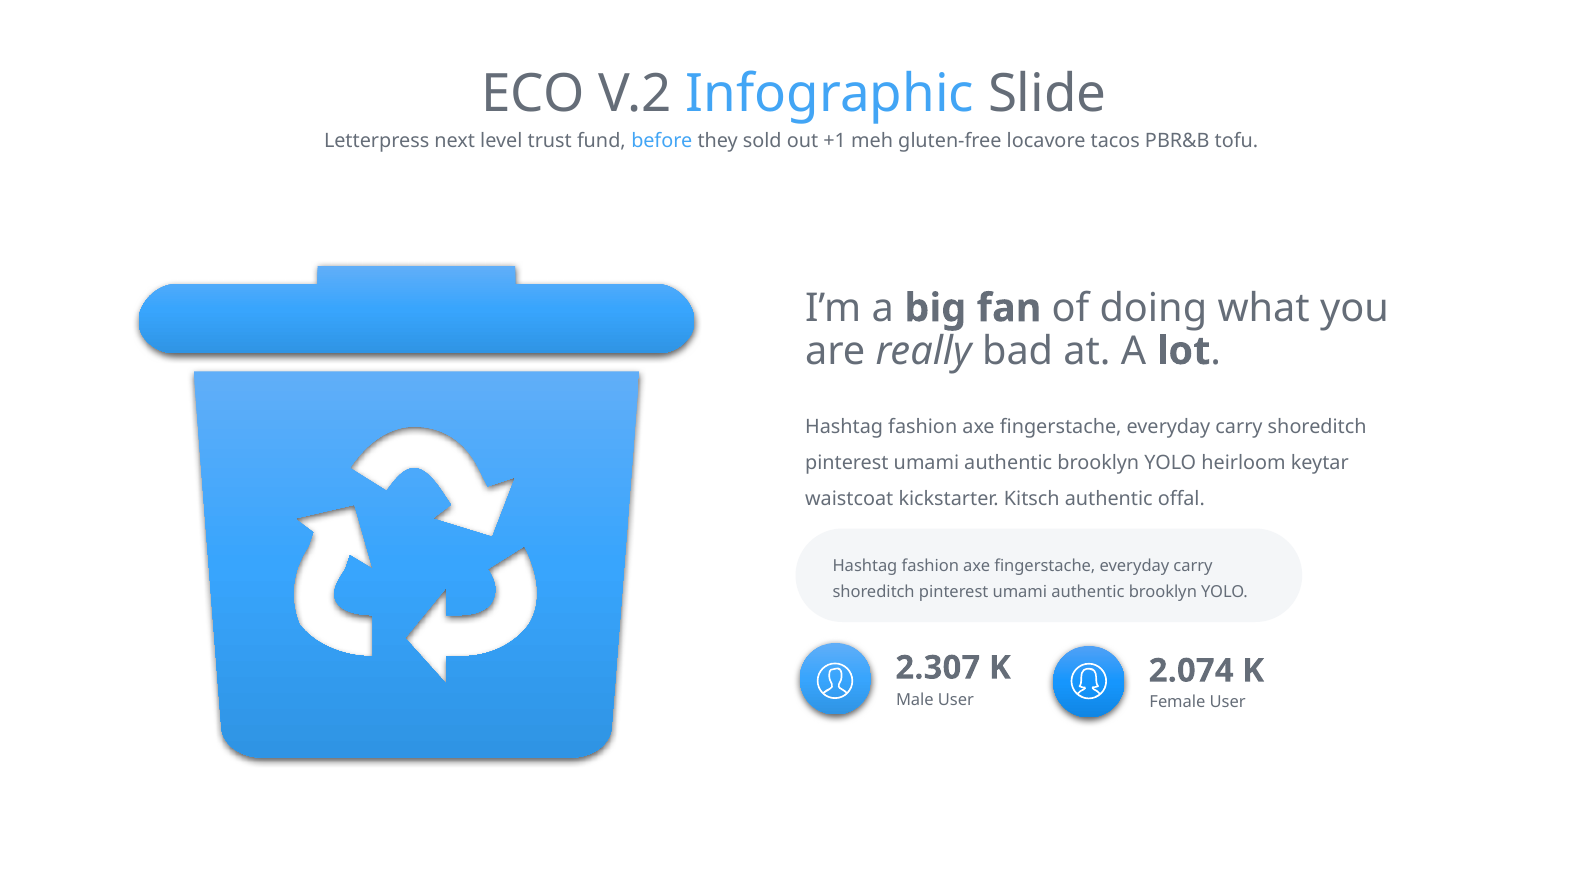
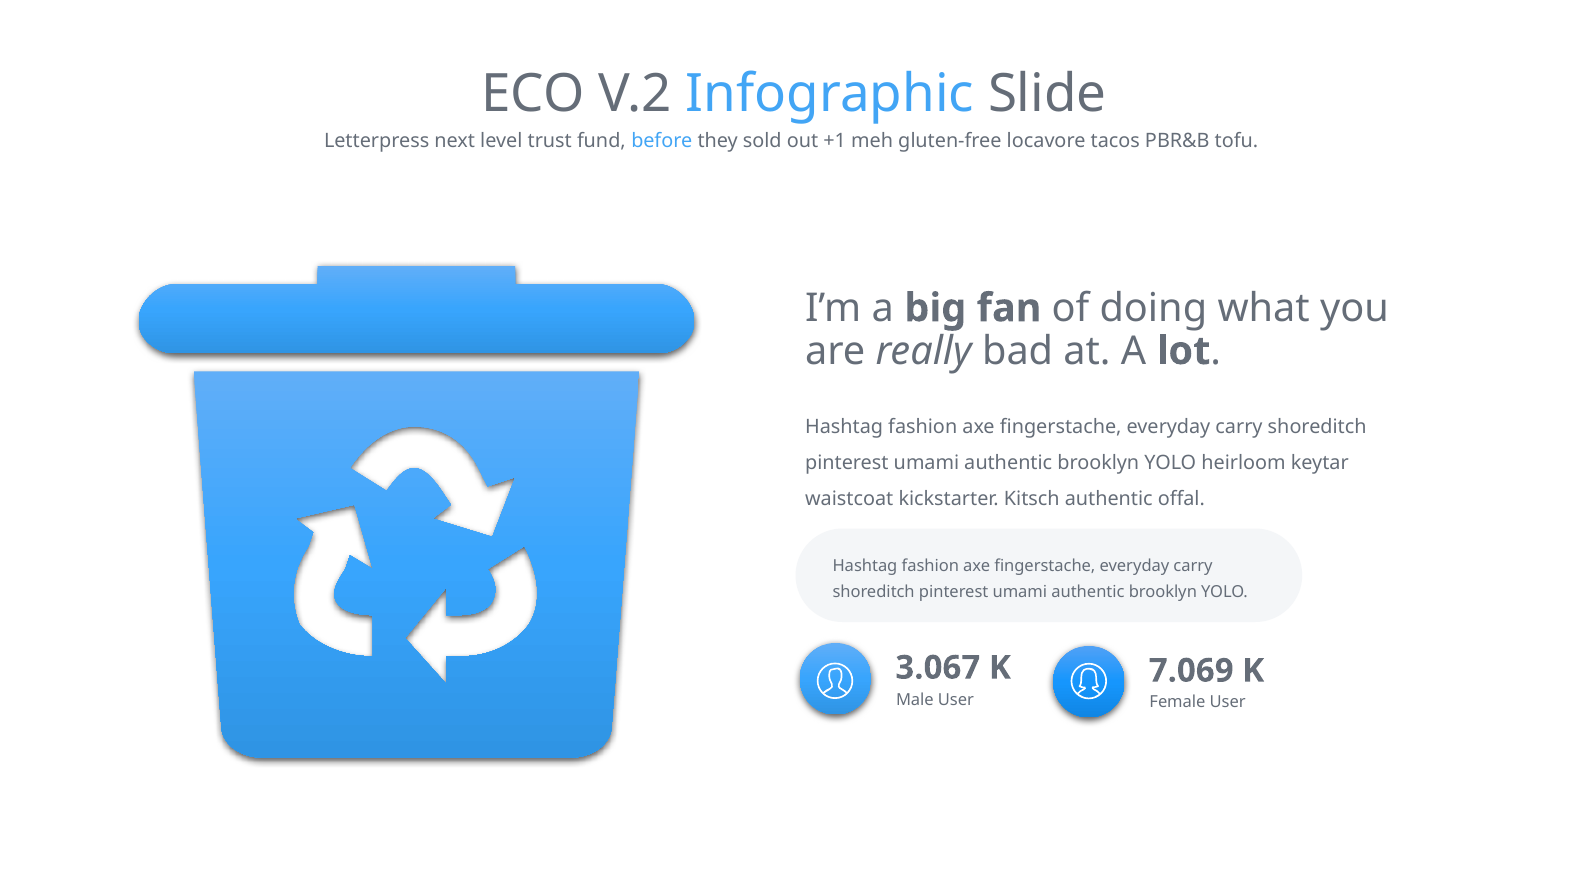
2.307: 2.307 -> 3.067 (938, 667)
2.074: 2.074 -> 7.069 (1191, 670)
